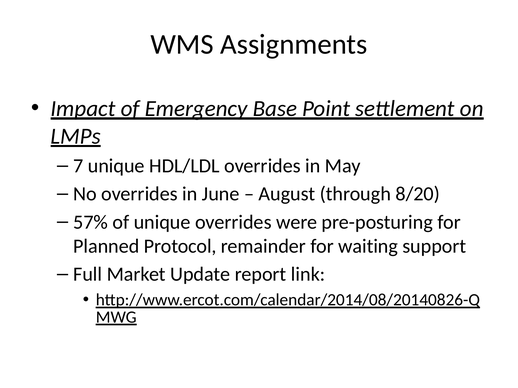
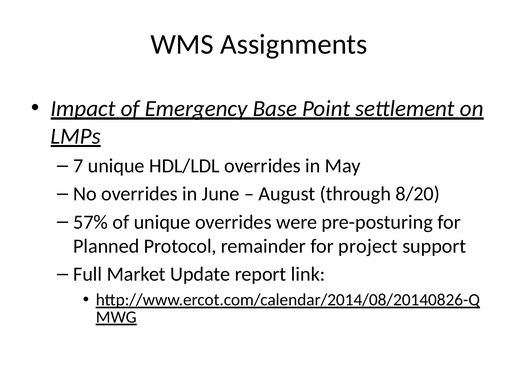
waiting: waiting -> project (368, 246)
